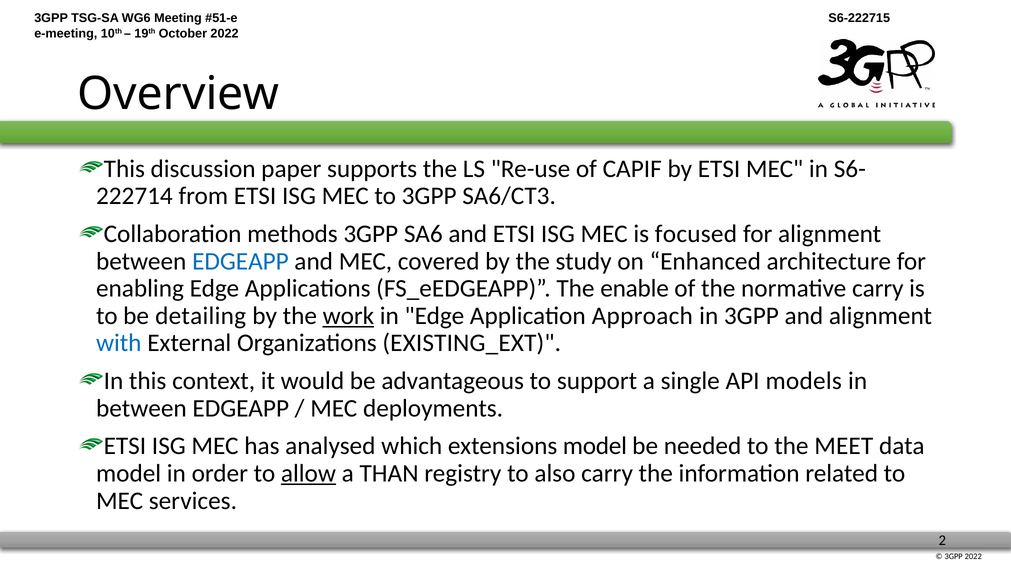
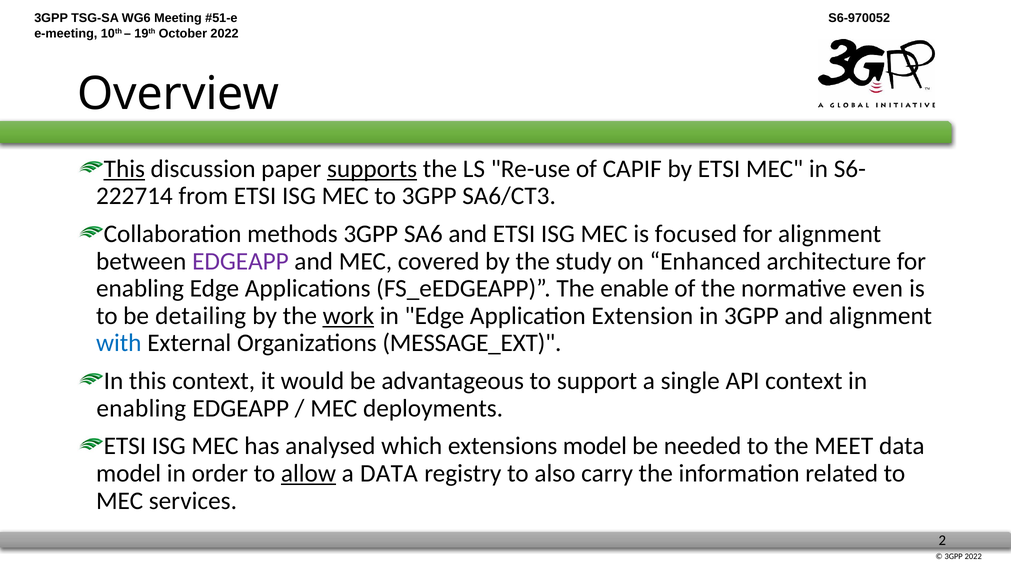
S6-222715: S6-222715 -> S6-970052 (859, 18)
This underline: none -> present (124, 169)
supports underline: none -> present (372, 169)
EDGEAPP colour: blue -> purple (240, 261)
normative carry: carry -> even (878, 288)
Approach: Approach -> Extension (642, 316)
EXISTING_EXT: EXISTING_EXT -> MESSAGE_EXT (472, 343)
API models: models -> context (804, 381)
between: between -> enabling (141, 408)
a THAN: THAN -> DATA (389, 473)
